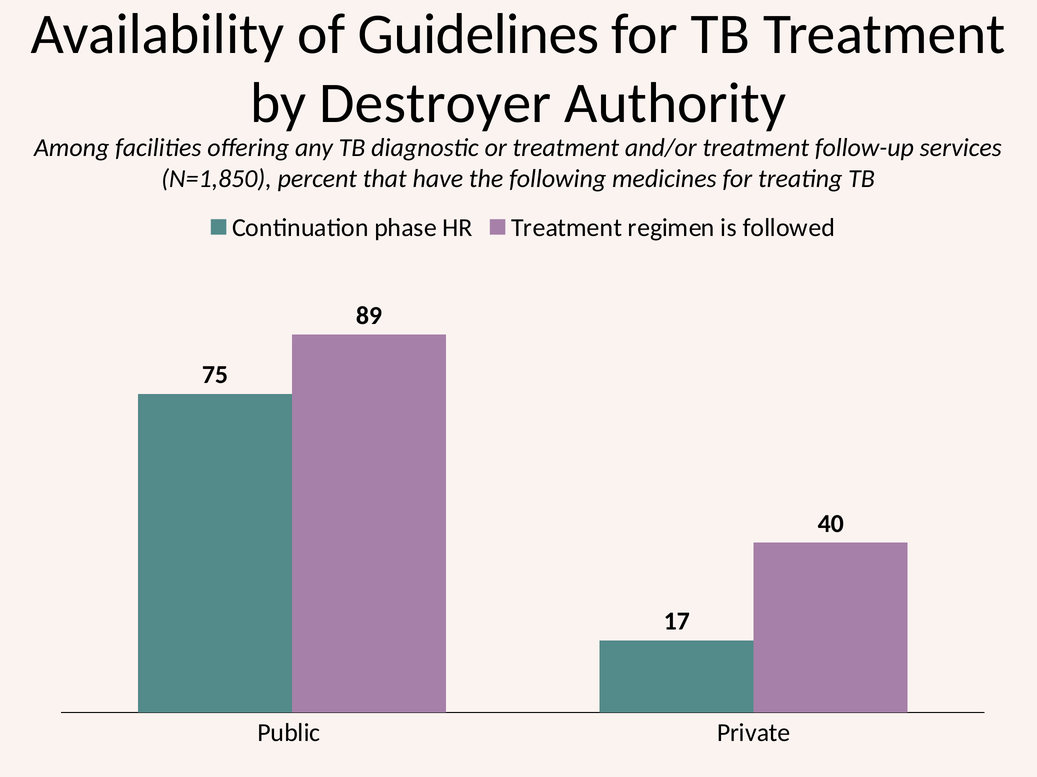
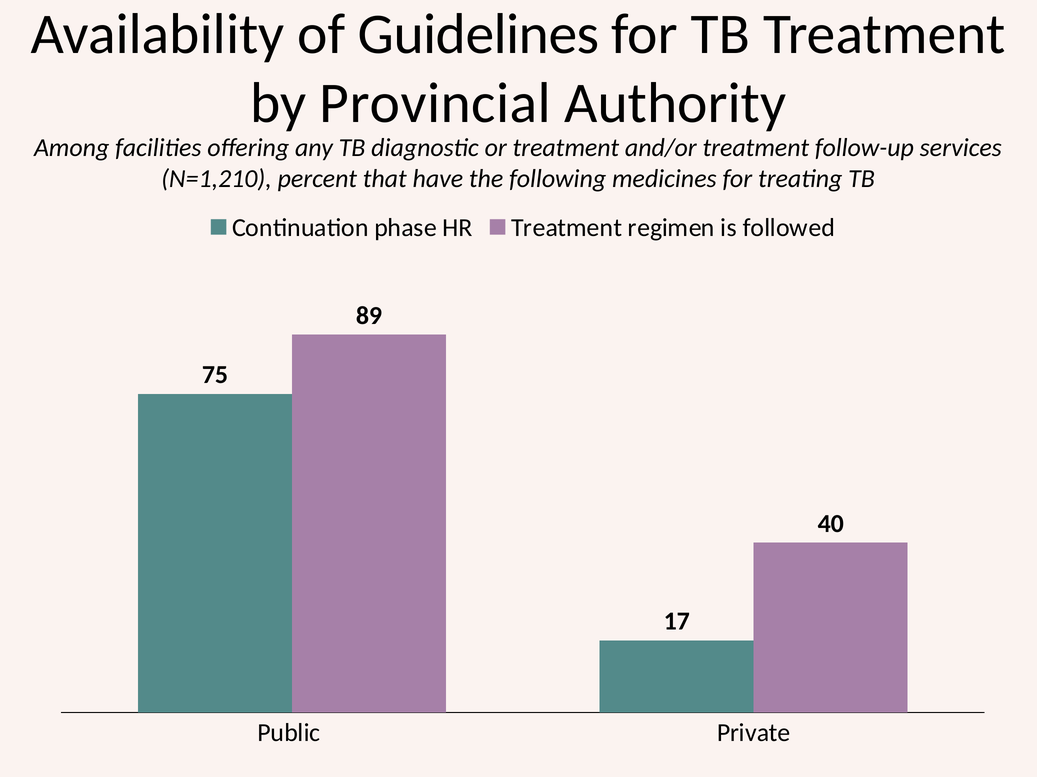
Destroyer: Destroyer -> Provincial (435, 103)
N=1,850: N=1,850 -> N=1,210 (216, 179)
